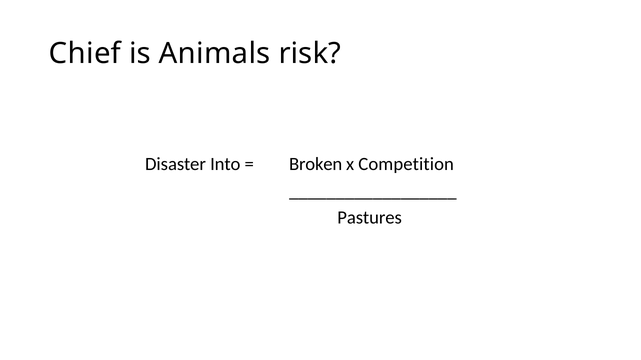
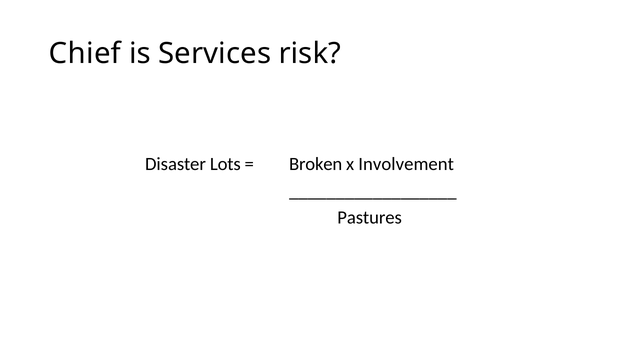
Animals: Animals -> Services (215, 54)
Into: Into -> Lots (225, 164)
Competition: Competition -> Involvement (406, 164)
